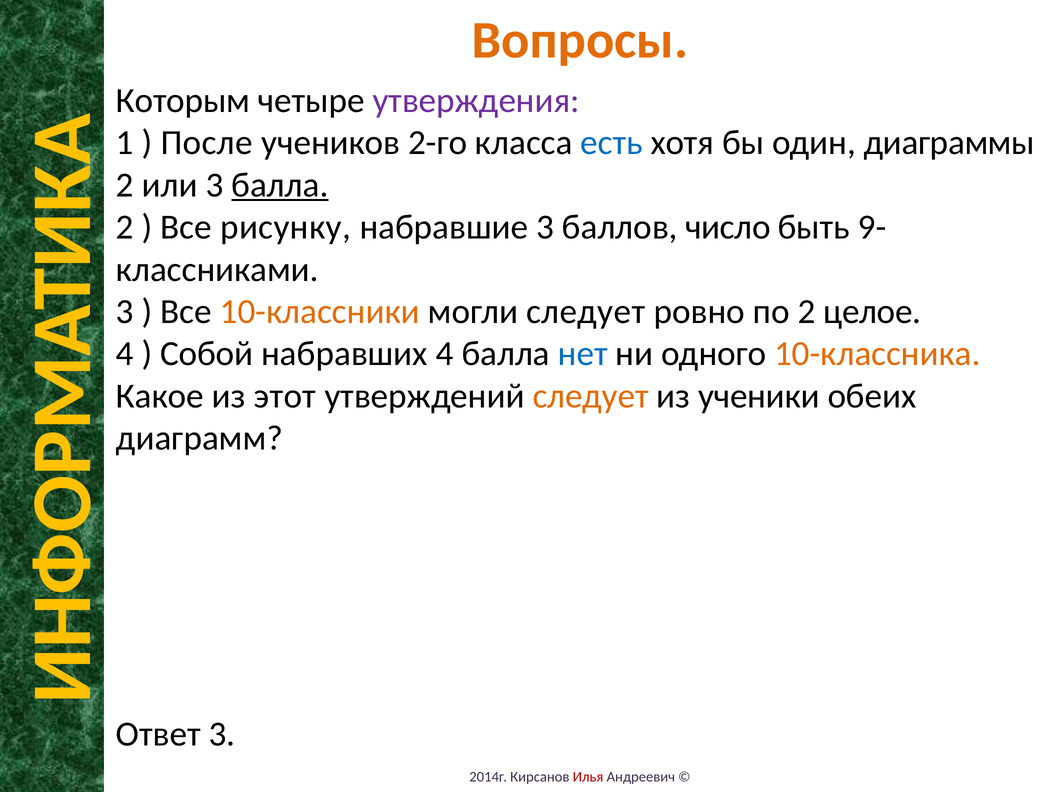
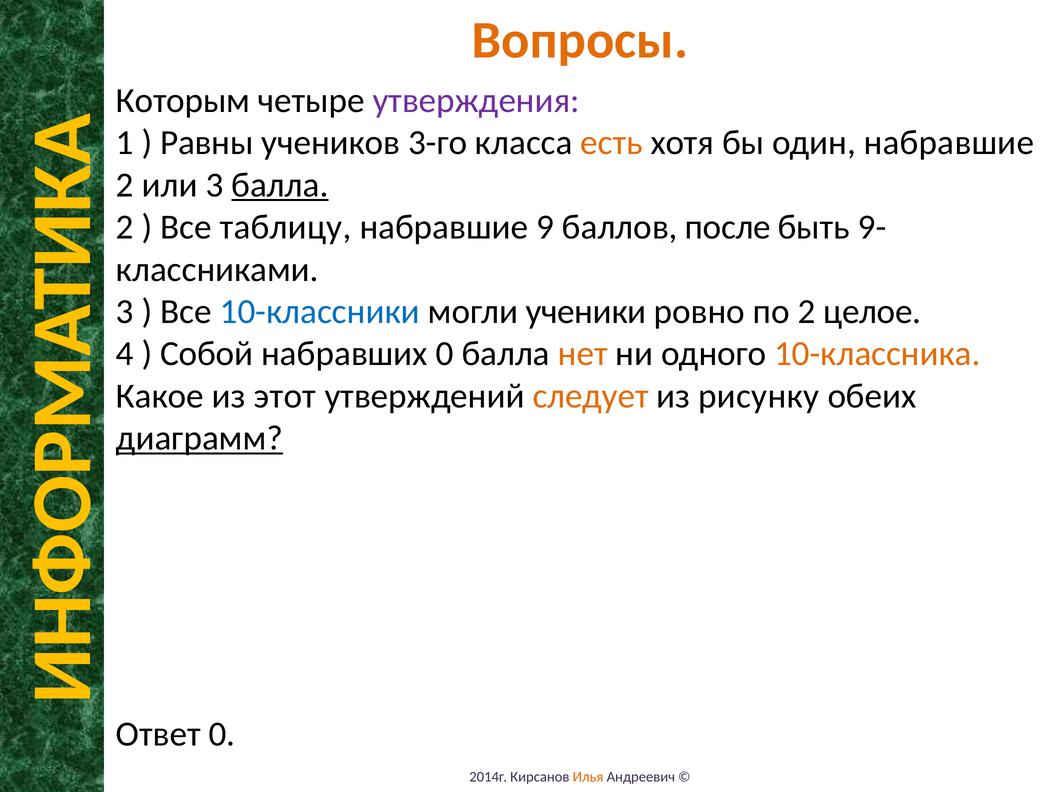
После: После -> Равны (207, 143)
2-го: 2-го -> 3-го (438, 143)
есть colour: blue -> orange (612, 143)
один диаграммы: диаграммы -> набравшие (949, 143)
рисунку: рисунку -> таблицу (286, 227)
набравшие 3: 3 -> 9 (545, 227)
число: число -> после (728, 227)
10-классники colour: orange -> blue (320, 312)
могли следует: следует -> ученики (586, 312)
набравших 4: 4 -> 0 (445, 354)
нет colour: blue -> orange (583, 354)
ученики: ученики -> рисунку (759, 396)
диаграмм underline: none -> present (199, 438)
Ответ 3: 3 -> 0 (222, 734)
Илья colour: red -> orange (588, 777)
